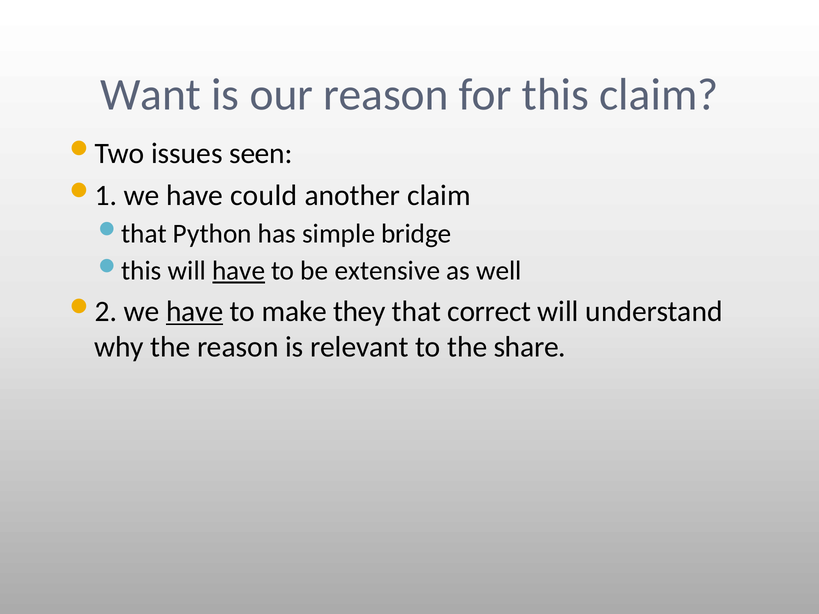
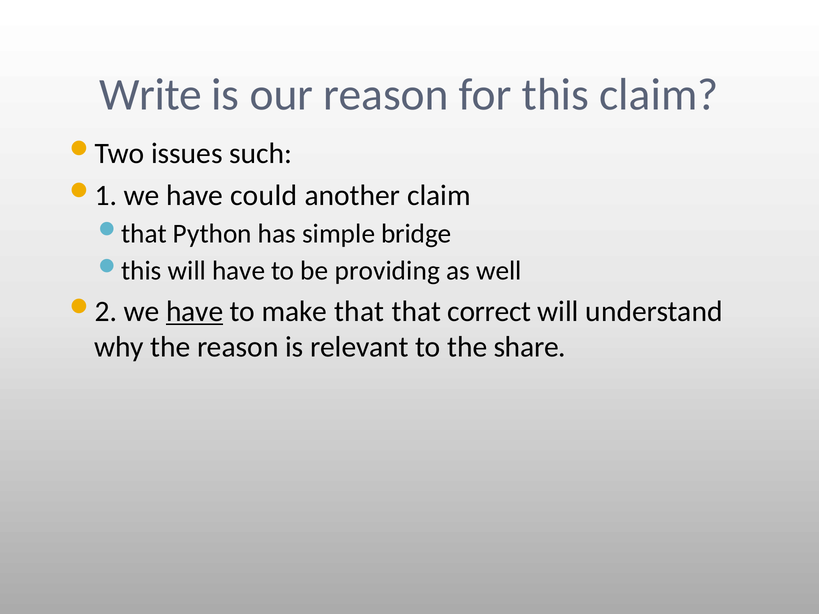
Want: Want -> Write (151, 95)
seen: seen -> such (261, 154)
have underline: present -> none (239, 271)
extensive: extensive -> providing (387, 271)
make they: they -> that (359, 312)
